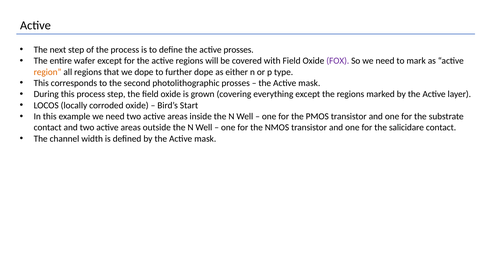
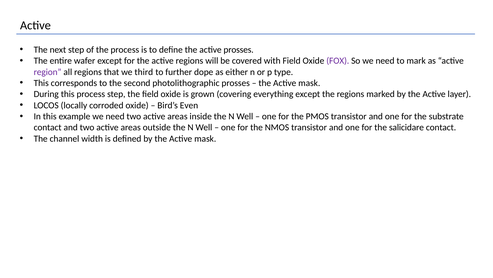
region colour: orange -> purple (48, 72)
we dope: dope -> third (144, 72)
Start: Start -> Even (189, 105)
